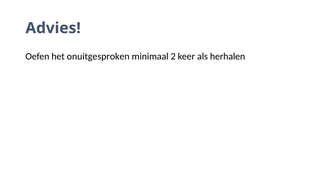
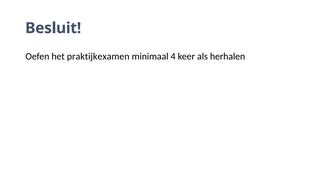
Advies: Advies -> Besluit (53, 28)
onuitgesproken: onuitgesproken -> praktijkexamen (98, 56)
2: 2 -> 4 (173, 56)
